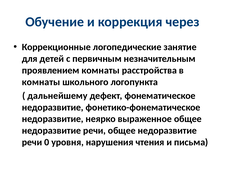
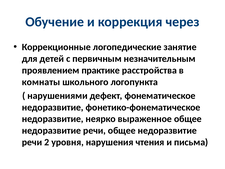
проявлением комнаты: комнаты -> практике (101, 70)
дальнейшему: дальнейшему -> нарушениями (57, 96)
0: 0 -> 2 (47, 142)
